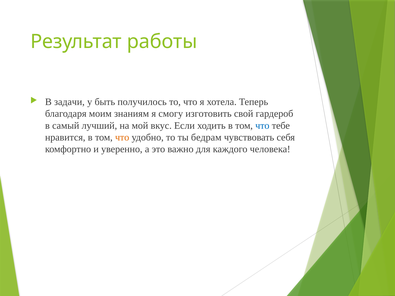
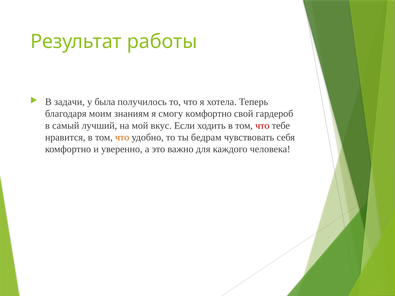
быть: быть -> была (105, 102)
смогу изготовить: изготовить -> комфортно (209, 114)
что colour: blue -> red (262, 126)
